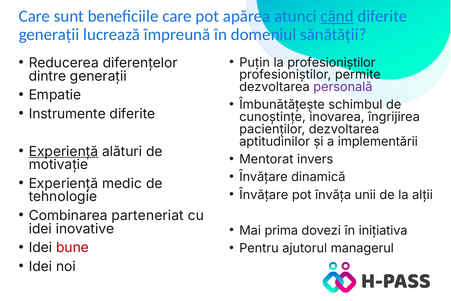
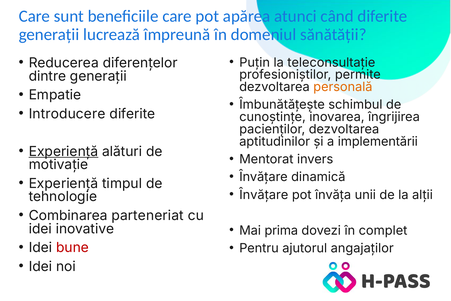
când underline: present -> none (337, 16)
la profesioniștilor: profesioniștilor -> teleconsultație (331, 62)
personală colour: purple -> orange (343, 87)
Instrumente: Instrumente -> Introducere (67, 114)
medic: medic -> timpul (122, 183)
inițiativa: inițiativa -> complet (383, 230)
managerul: managerul -> angajaților (362, 248)
